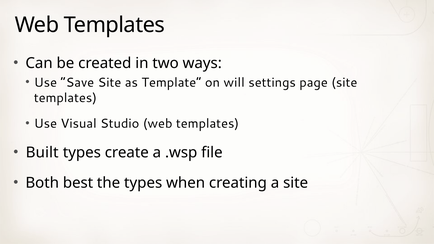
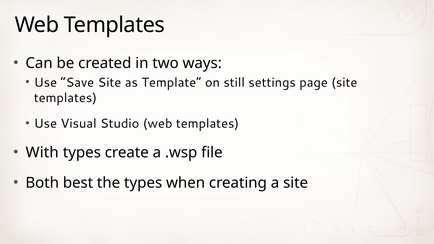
will: will -> still (234, 83)
Built: Built -> With (42, 153)
